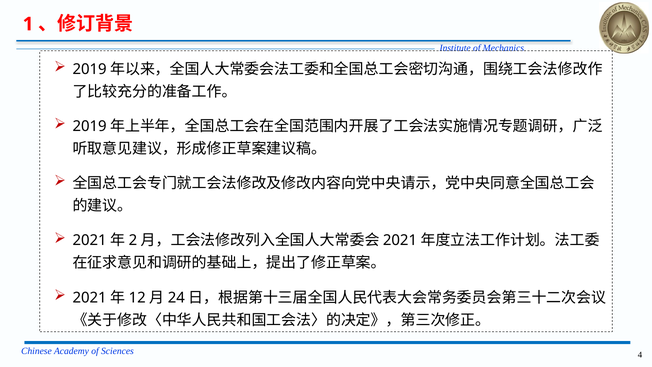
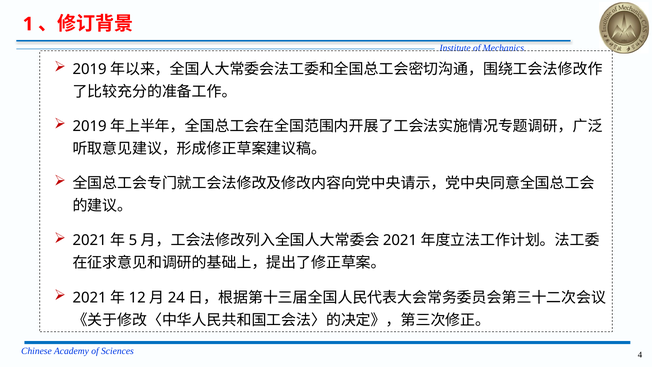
2: 2 -> 5 (133, 240)
